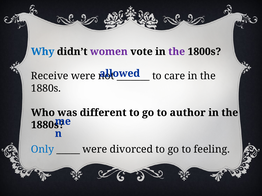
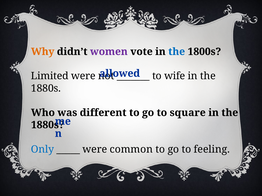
Why colour: blue -> orange (43, 52)
the colour: purple -> blue (177, 52)
Receive: Receive -> Limited (50, 76)
care: care -> wife (175, 76)
author: author -> square (188, 113)
divorced: divorced -> common (131, 150)
